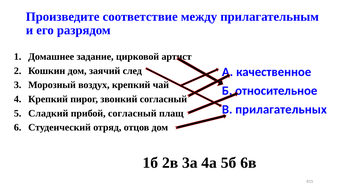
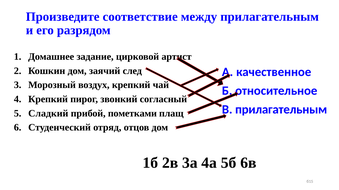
прилагательных: прилагательных -> прилагательным (281, 110)
прибой согласный: согласный -> пометками (132, 114)
